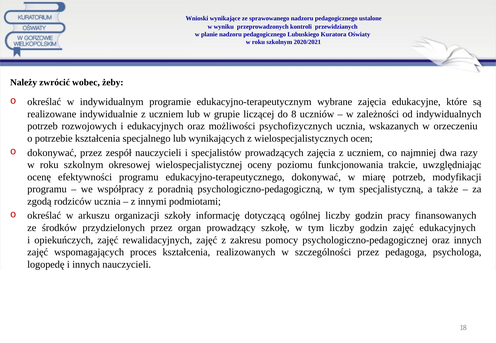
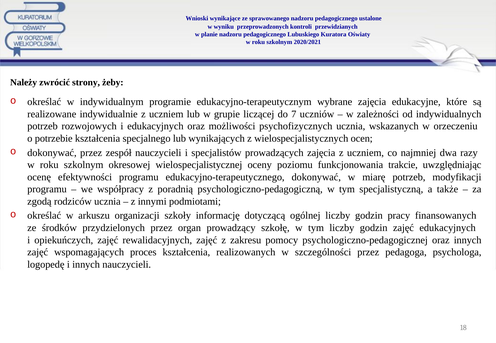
wobec: wobec -> strony (86, 82)
8: 8 -> 7 (294, 114)
